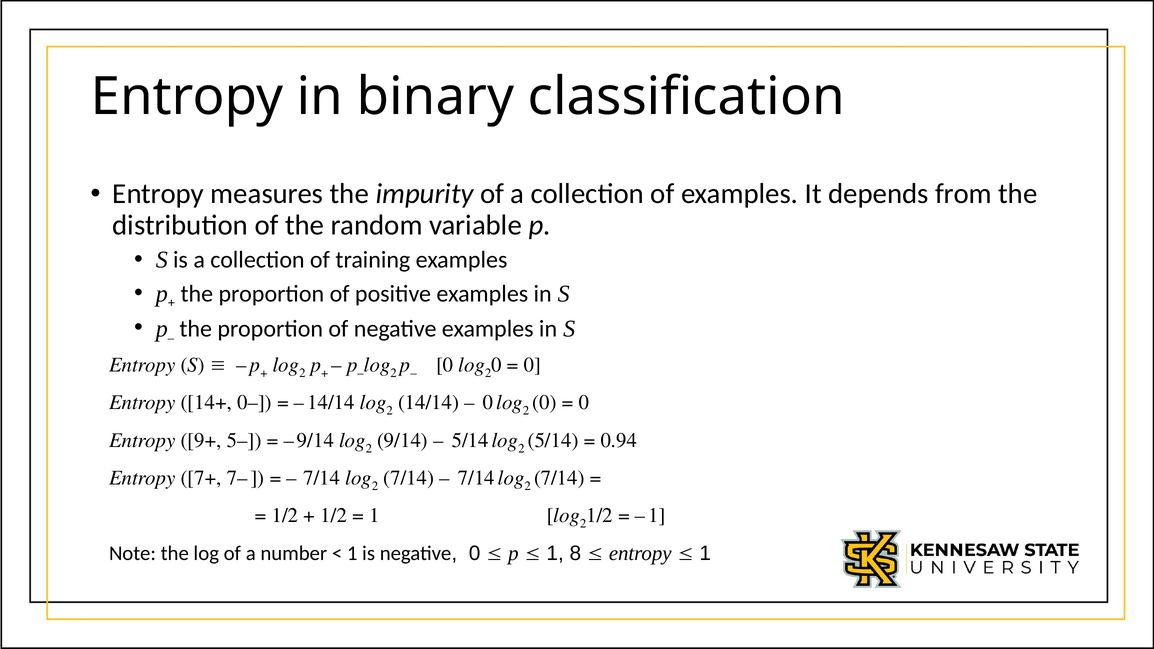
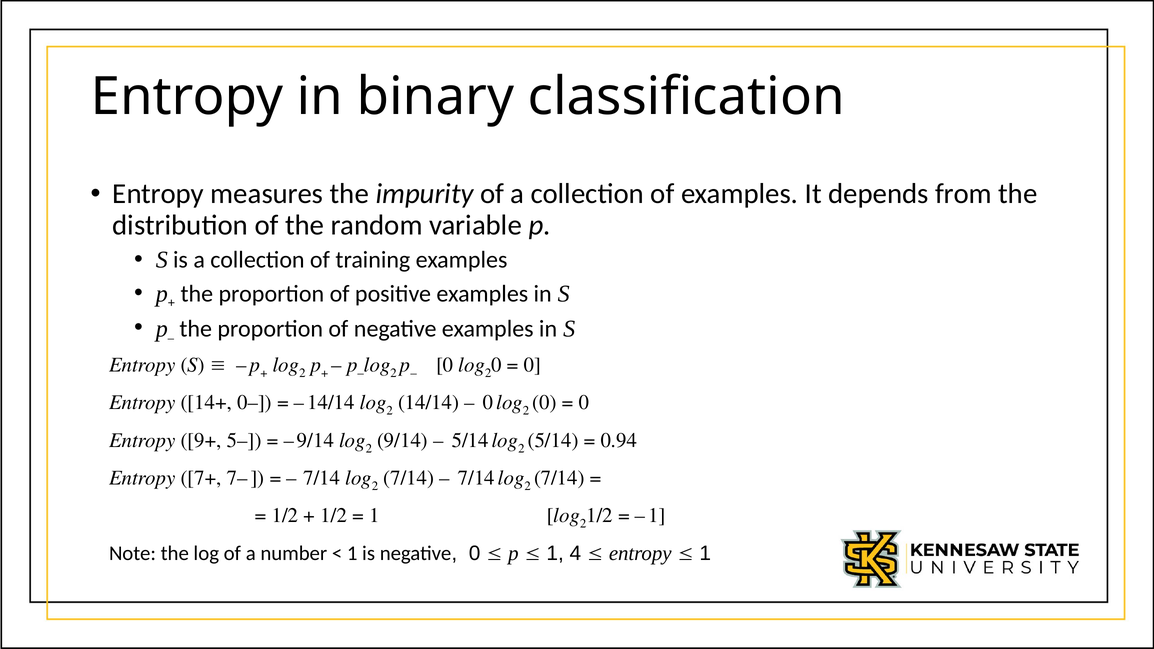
8: 8 -> 4 (575, 553)
